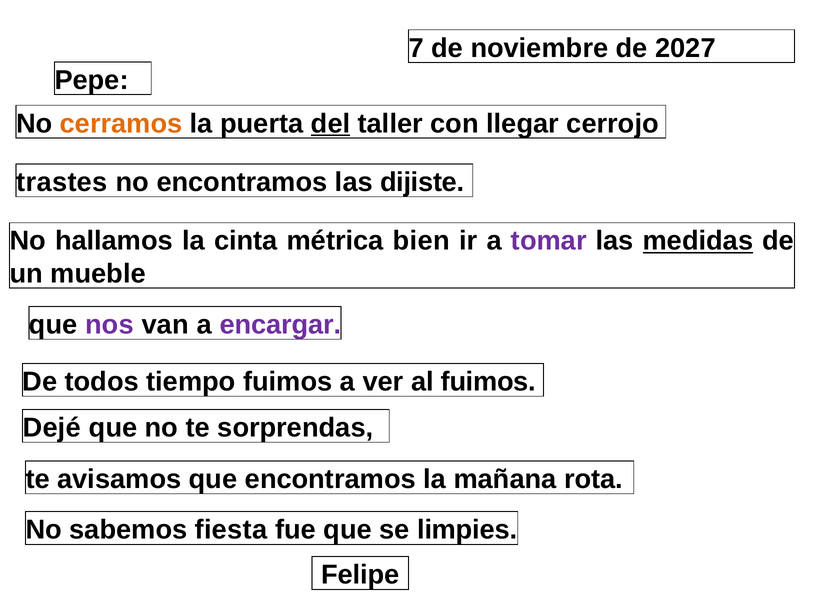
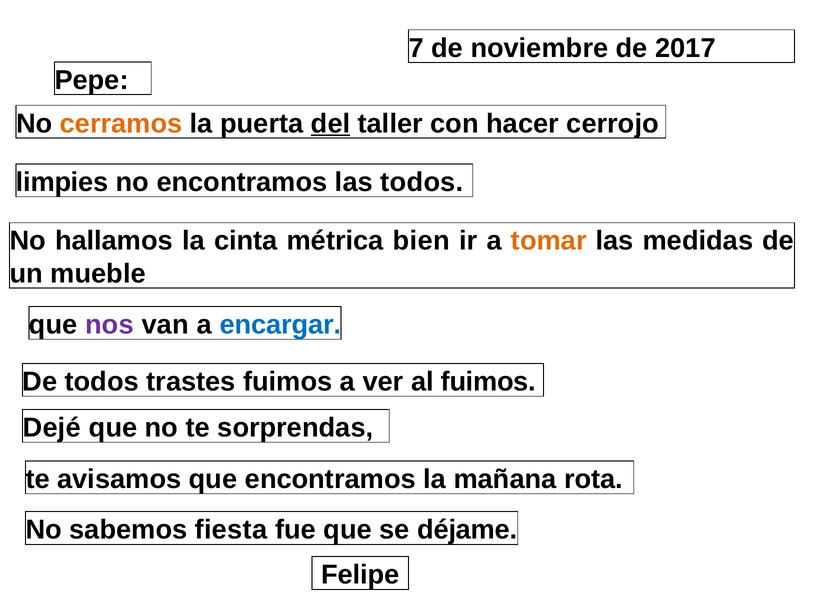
2027: 2027 -> 2017 (685, 48)
llegar: llegar -> hacer (523, 123)
trastes: trastes -> limpies (62, 182)
las dijiste: dijiste -> todos (422, 182)
tomar colour: purple -> orange (549, 241)
medidas underline: present -> none (698, 241)
encargar colour: purple -> blue (280, 325)
tiempo: tiempo -> trastes (191, 382)
limpies: limpies -> déjame (467, 530)
